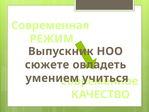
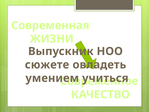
РЕЖИМ: РЕЖИМ -> ЖИЗНИ (52, 39)
